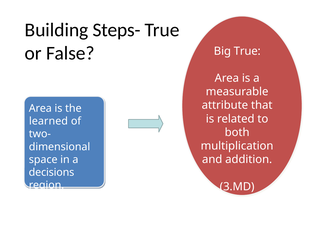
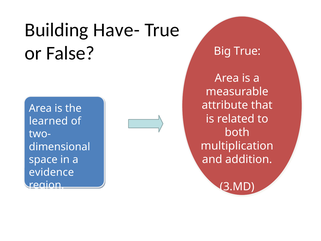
Steps-: Steps- -> Have- (116, 30)
decisions: decisions -> evidence (51, 172)
